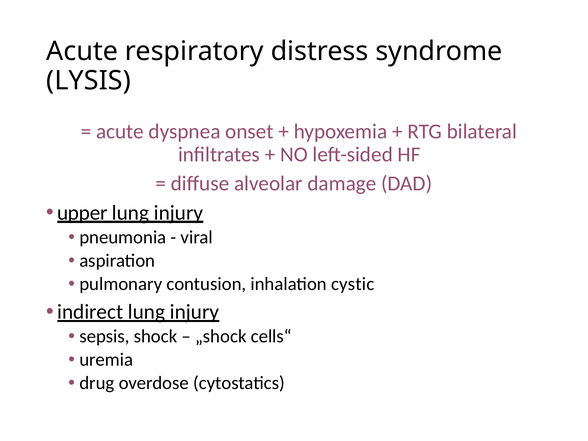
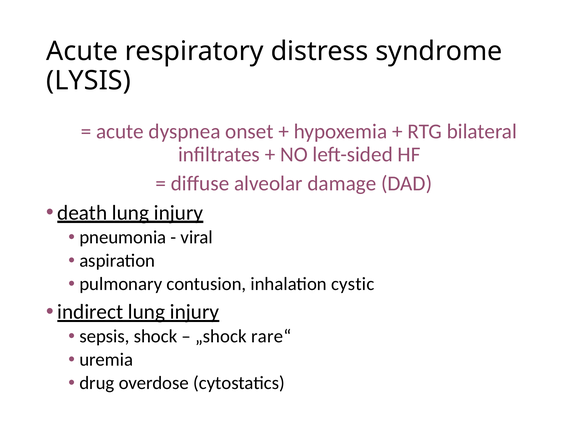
upper: upper -> death (82, 213)
cells“: cells“ -> rare“ (271, 336)
